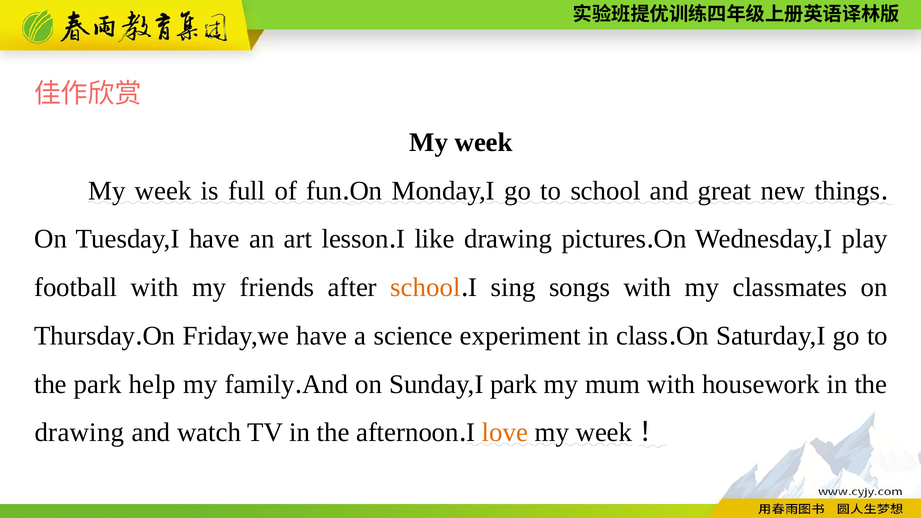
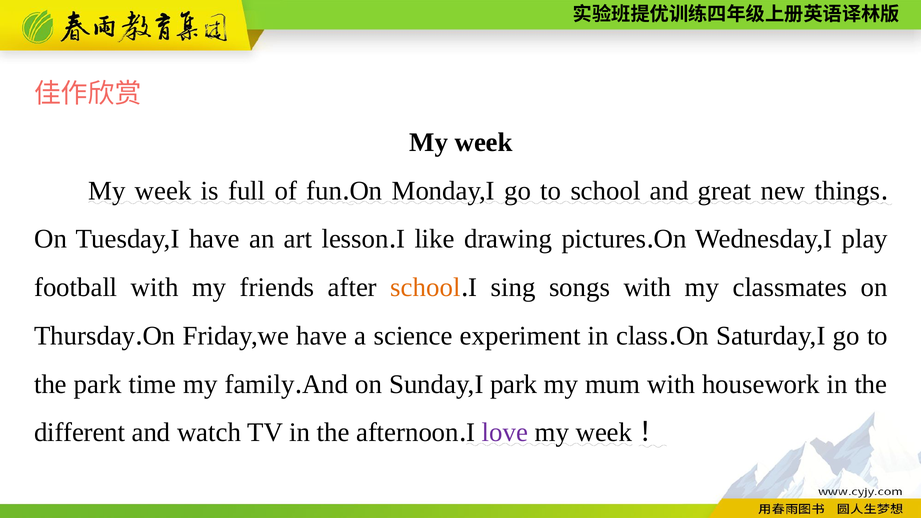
help: help -> time (152, 384)
drawing: drawing -> different (80, 433)
love colour: orange -> purple (505, 433)
